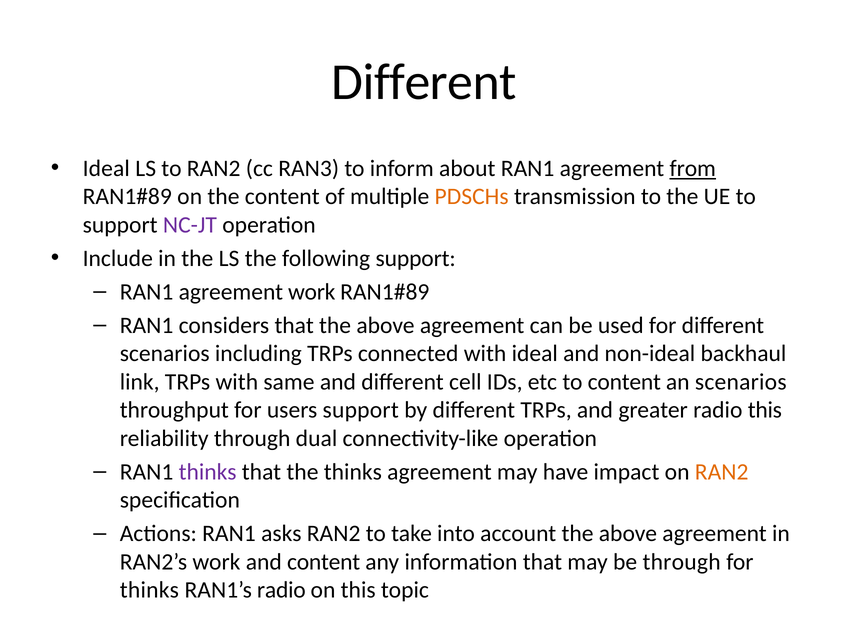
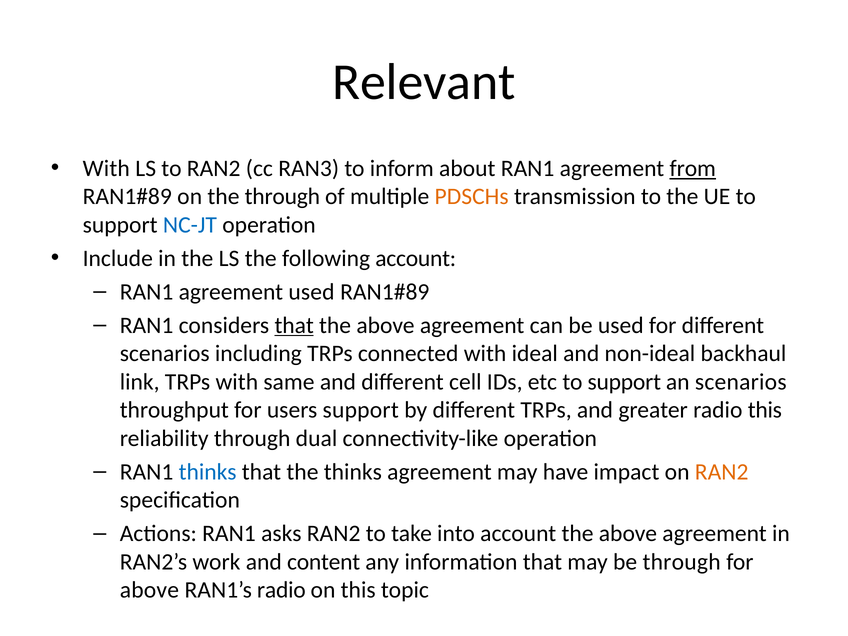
Different: Different -> Relevant (424, 82)
Ideal: Ideal -> With (106, 168)
the content: content -> through (282, 197)
NC-JT colour: purple -> blue (190, 225)
following support: support -> account (416, 258)
agreement work: work -> used (312, 292)
that underline: none -> present (294, 325)
etc to content: content -> support (624, 382)
thinks colour: purple -> blue (208, 472)
thinks: thinks -> above (149, 590)
